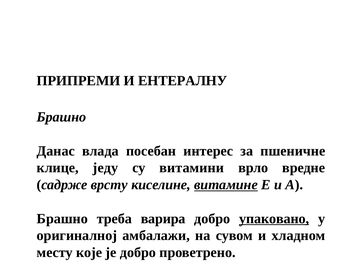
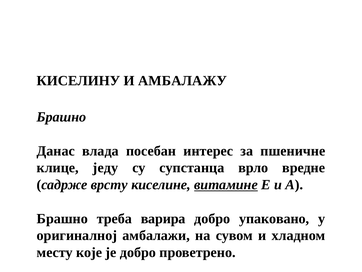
ПРИПРЕМИ: ПРИПРЕМИ -> КИСЕЛИНУ (78, 81)
ЕНТЕРАЛНУ: ЕНТЕРАЛНУ -> АМБАЛАЖУ (183, 81)
витамини: витамини -> супстанца (192, 168)
упаковано underline: present -> none (274, 218)
